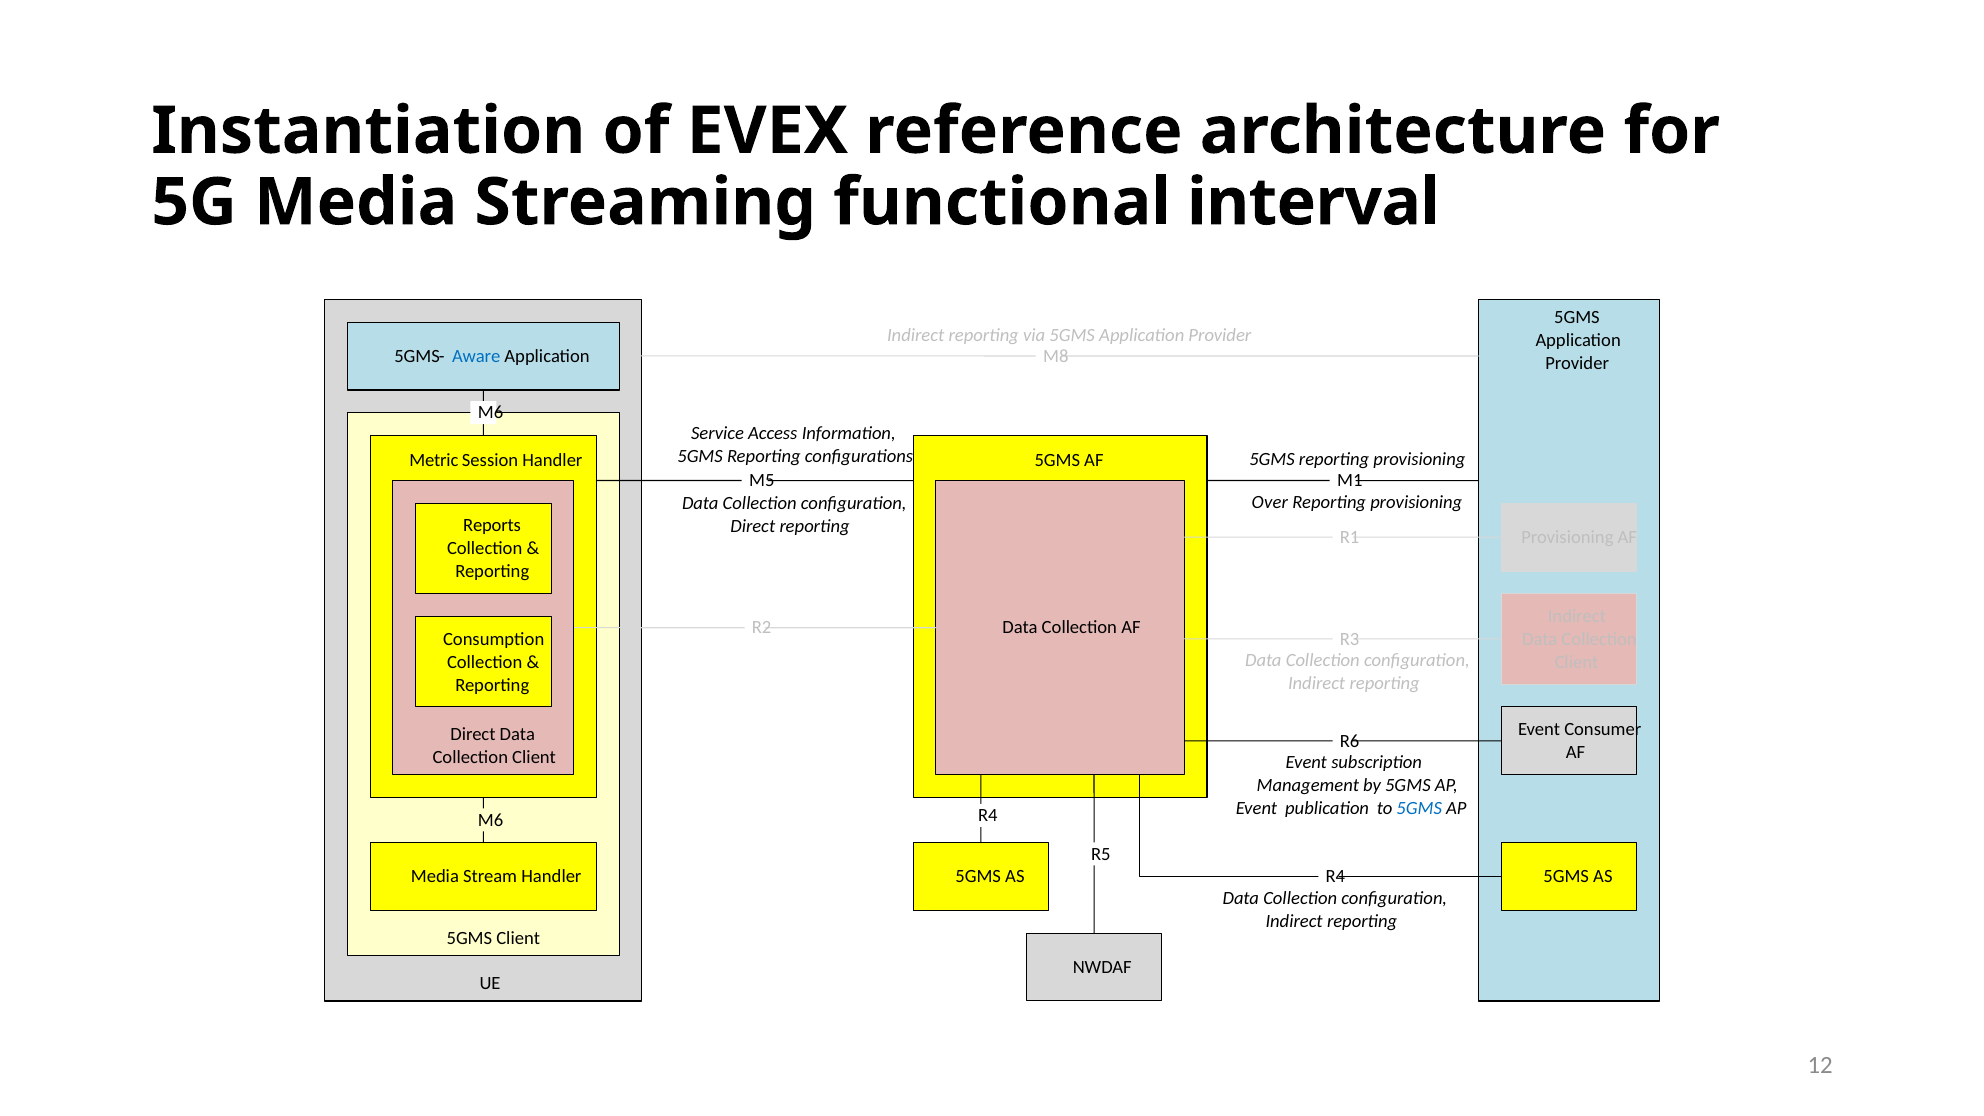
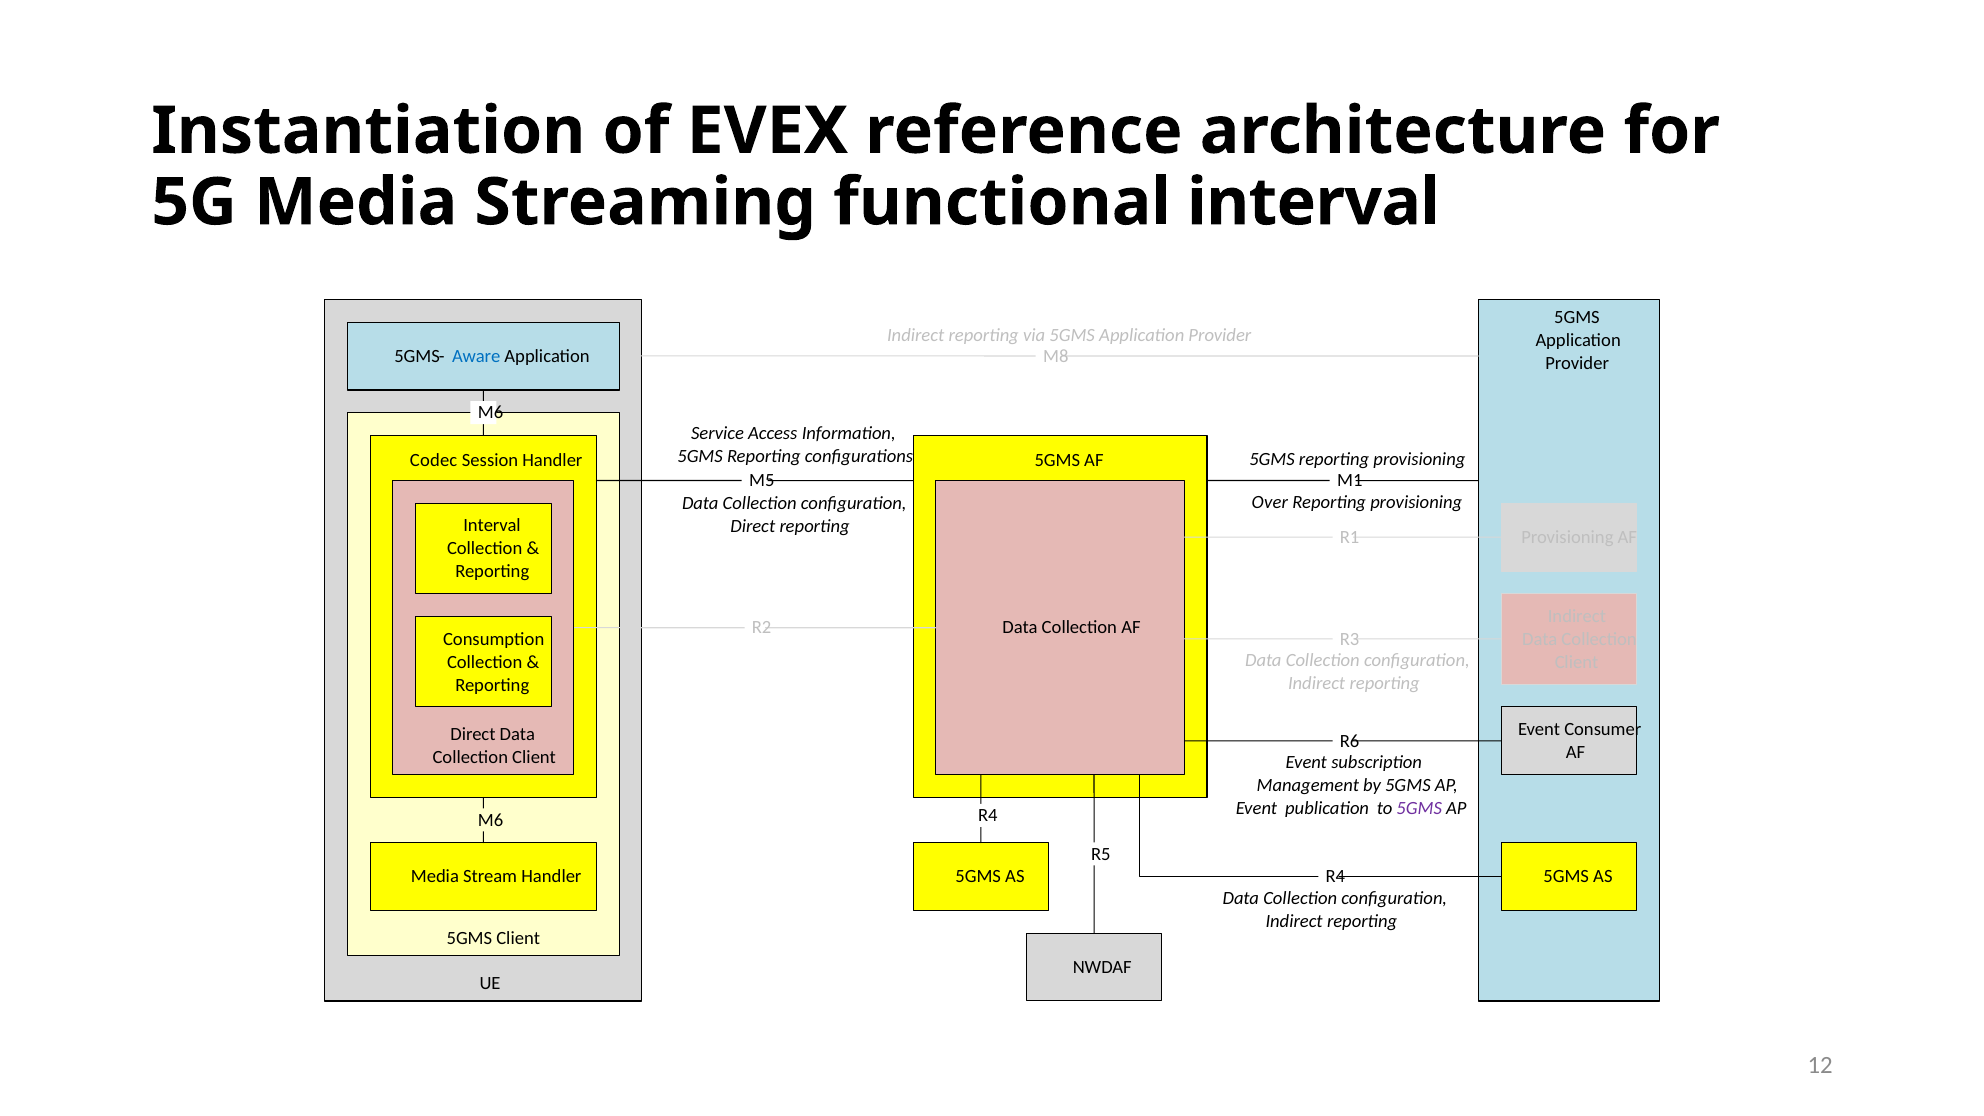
Metric: Metric -> Codec (434, 460)
Reports: Reports -> Interval (492, 526)
5GMS colour: blue -> purple (1419, 808)
